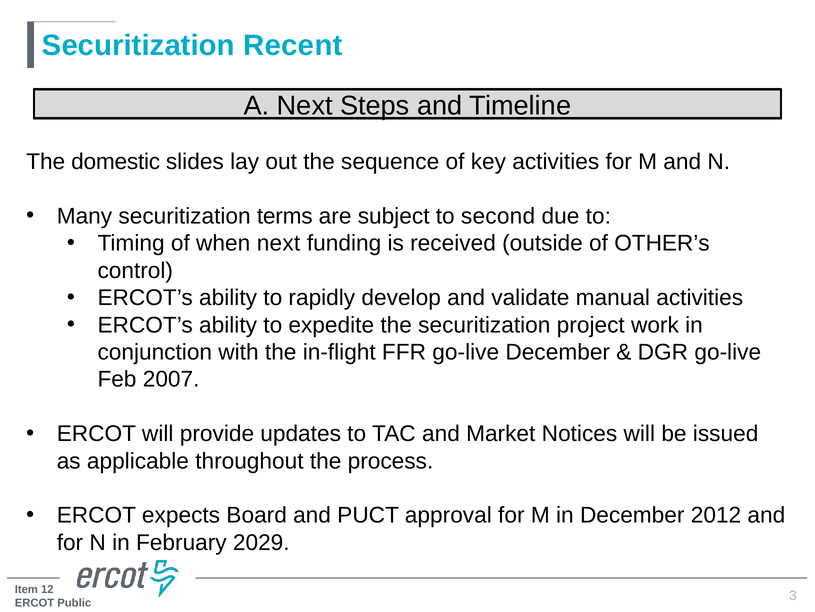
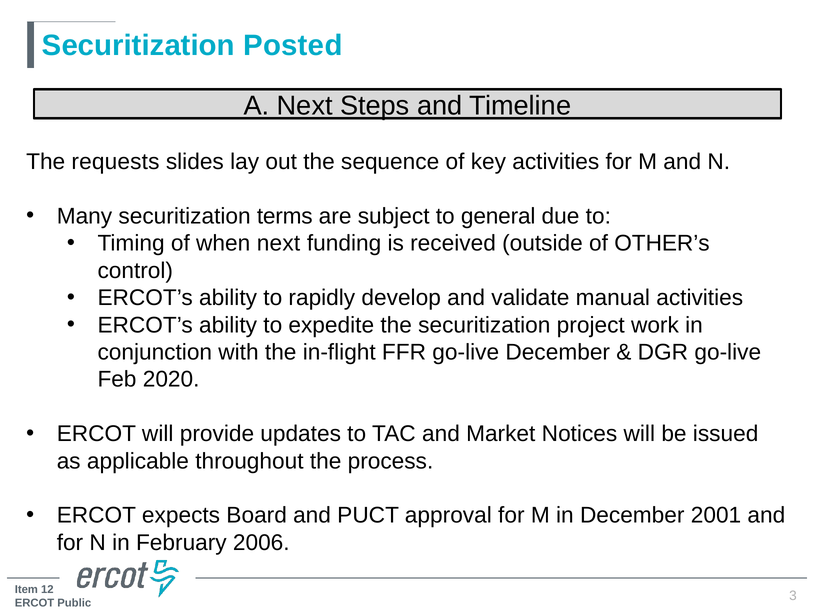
Recent: Recent -> Posted (293, 45)
domestic: domestic -> requests (115, 162)
second: second -> general (498, 216)
2007: 2007 -> 2020 (171, 379)
2012: 2012 -> 2001 (716, 515)
2029: 2029 -> 2006 (261, 542)
